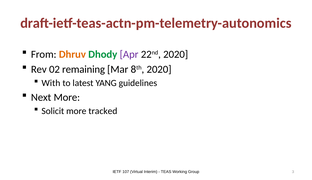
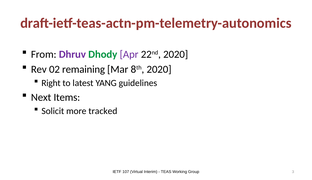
Dhruv colour: orange -> purple (72, 54)
With: With -> Right (51, 83)
Next More: More -> Items (67, 97)
